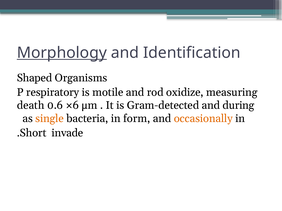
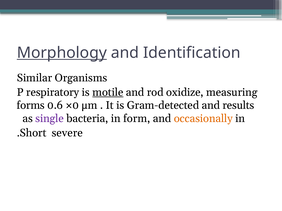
Shaped: Shaped -> Similar (35, 78)
motile underline: none -> present (108, 92)
death: death -> forms (31, 106)
×6: ×6 -> ×0 (72, 106)
during: during -> results (238, 106)
single colour: orange -> purple (50, 119)
invade: invade -> severe (67, 133)
